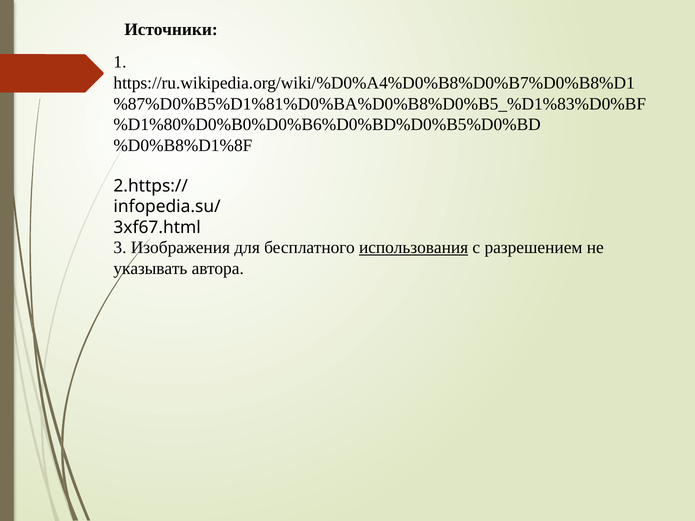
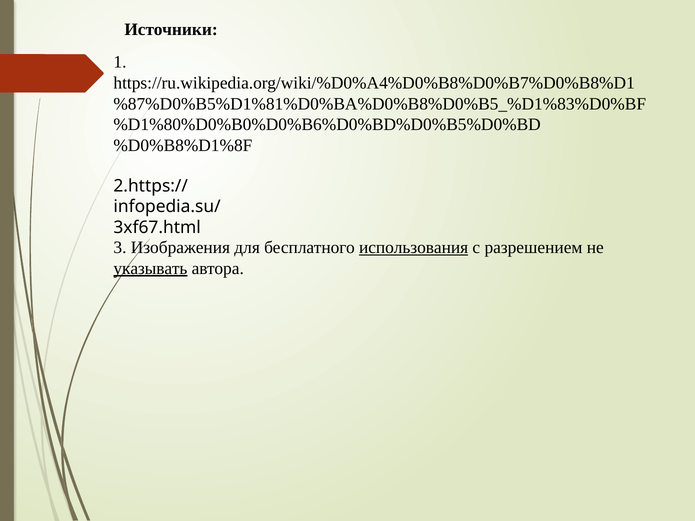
указывать underline: none -> present (150, 268)
